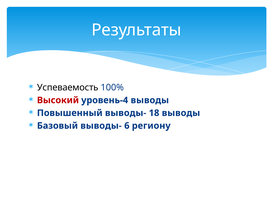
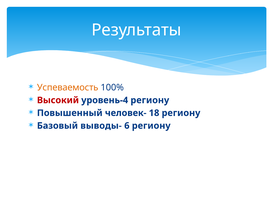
Успеваемость colour: black -> orange (68, 87)
уровень-4 выводы: выводы -> региону (150, 100)
Повышенный выводы-: выводы- -> человек- (126, 113)
18 выводы: выводы -> региону (181, 113)
